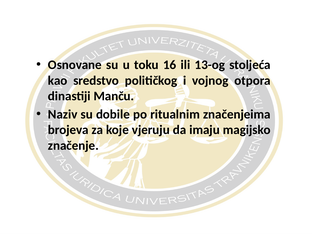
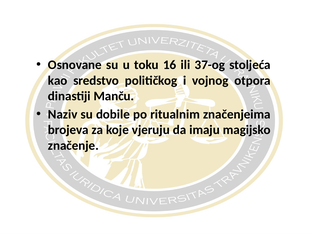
13-og: 13-og -> 37-og (210, 65)
